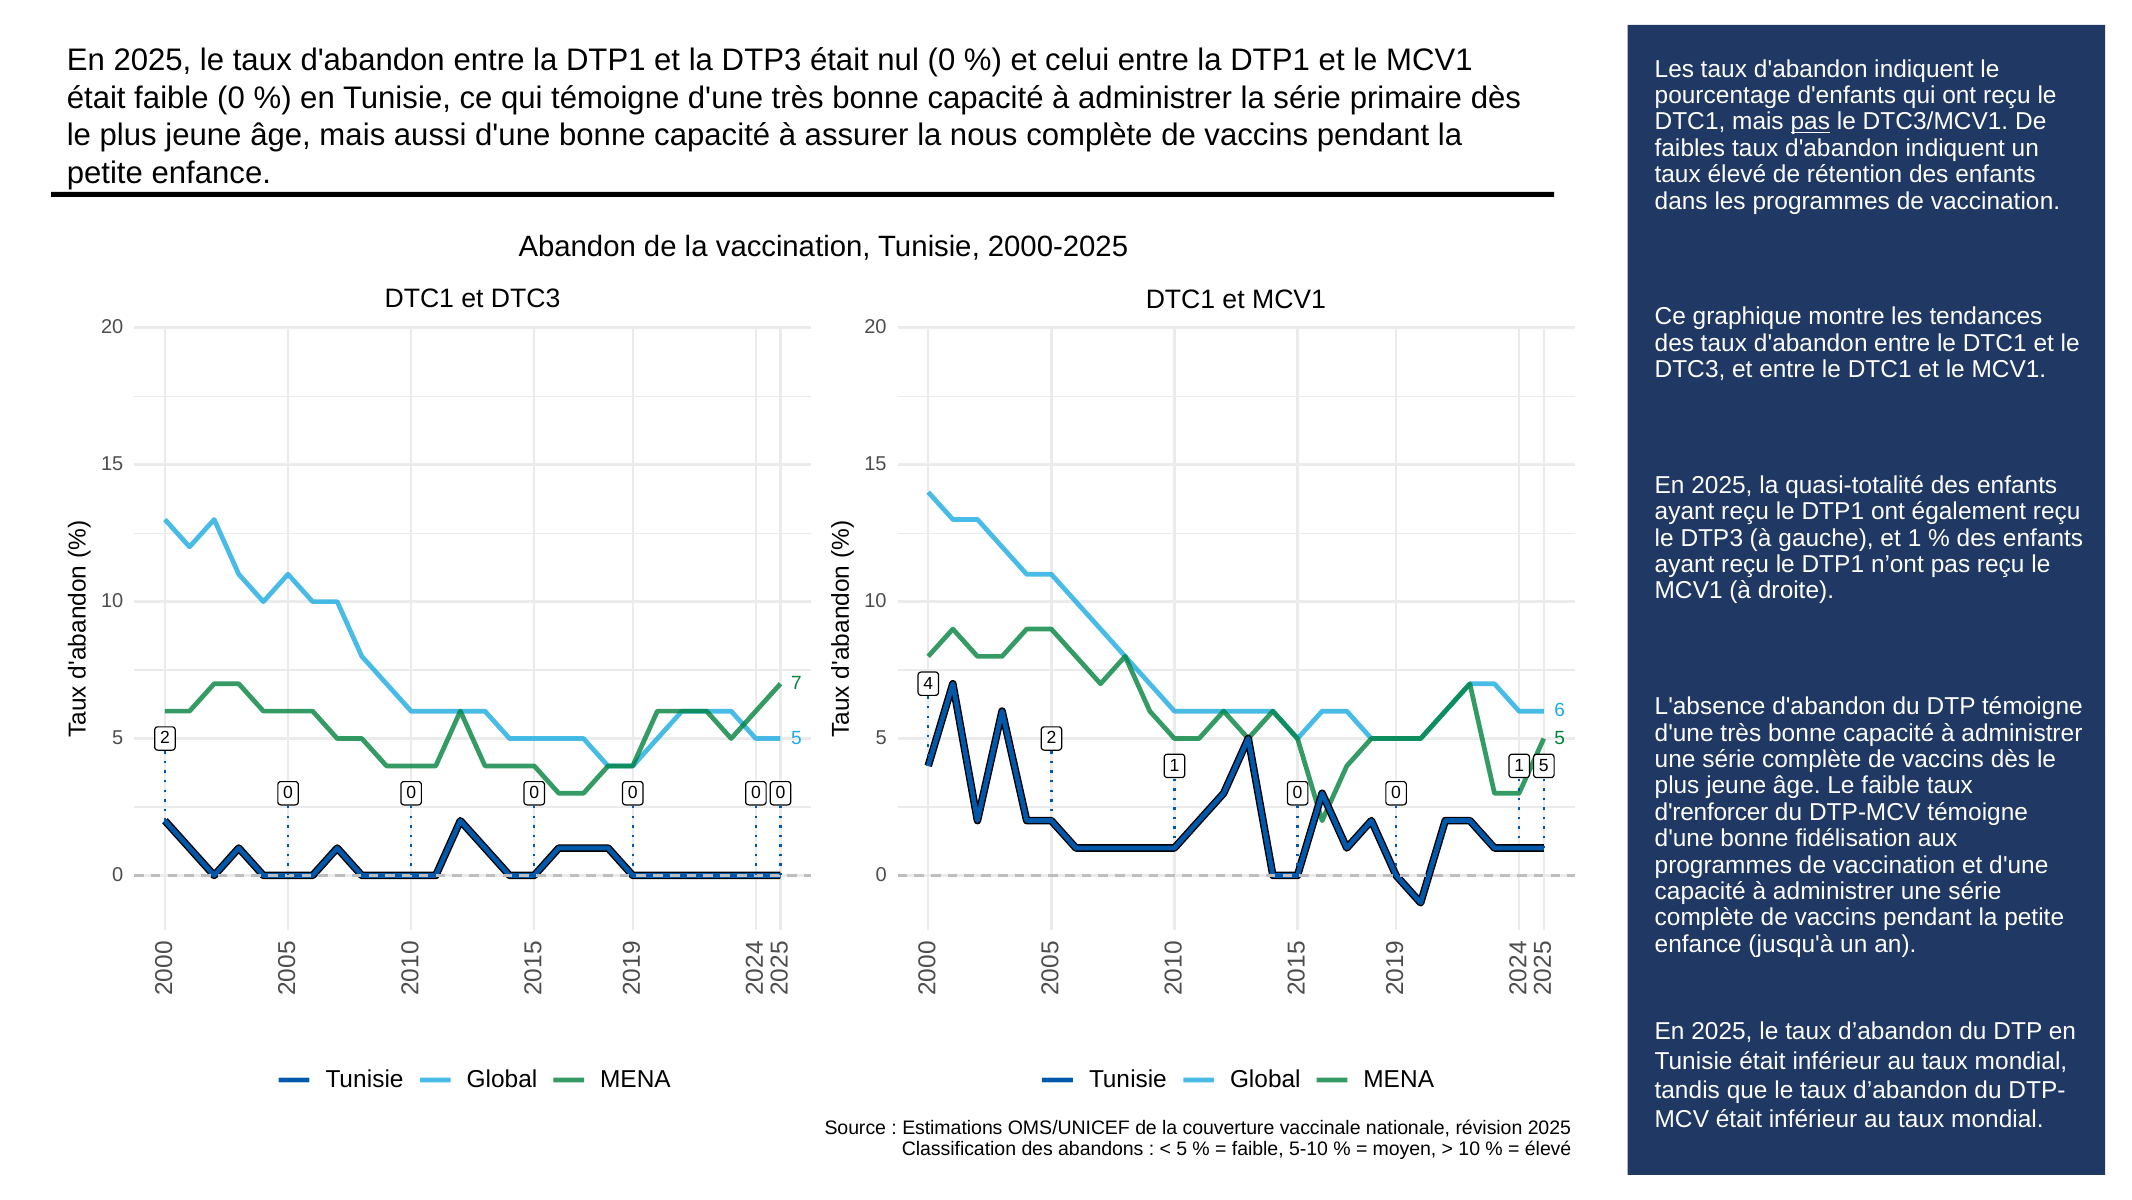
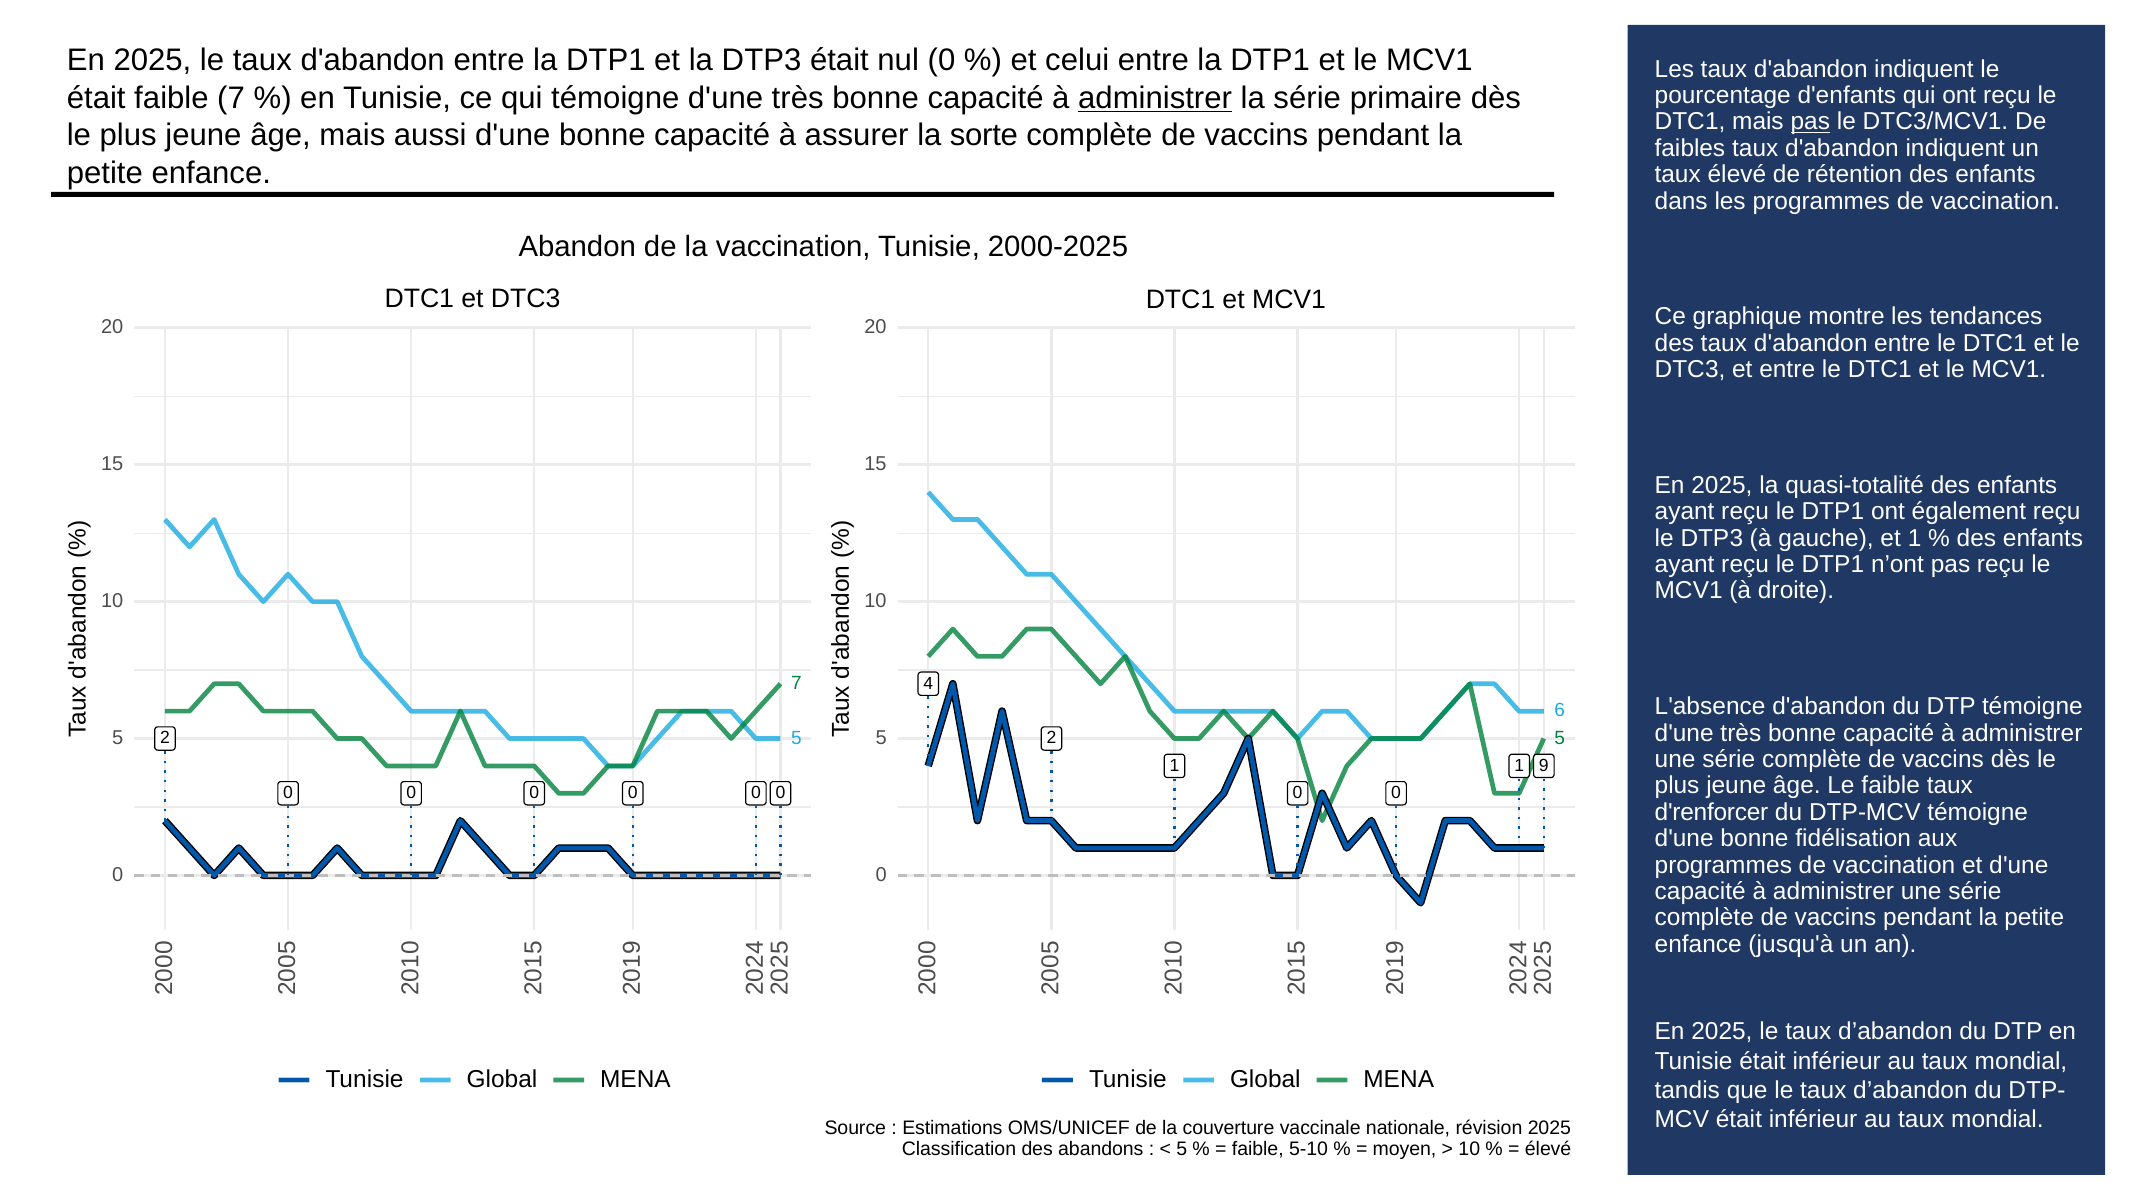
faible 0: 0 -> 7 (231, 98)
administrer underline: none -> present (1155, 98)
nous: nous -> sorte (984, 135)
5: 5 -> 9 (1544, 765)
